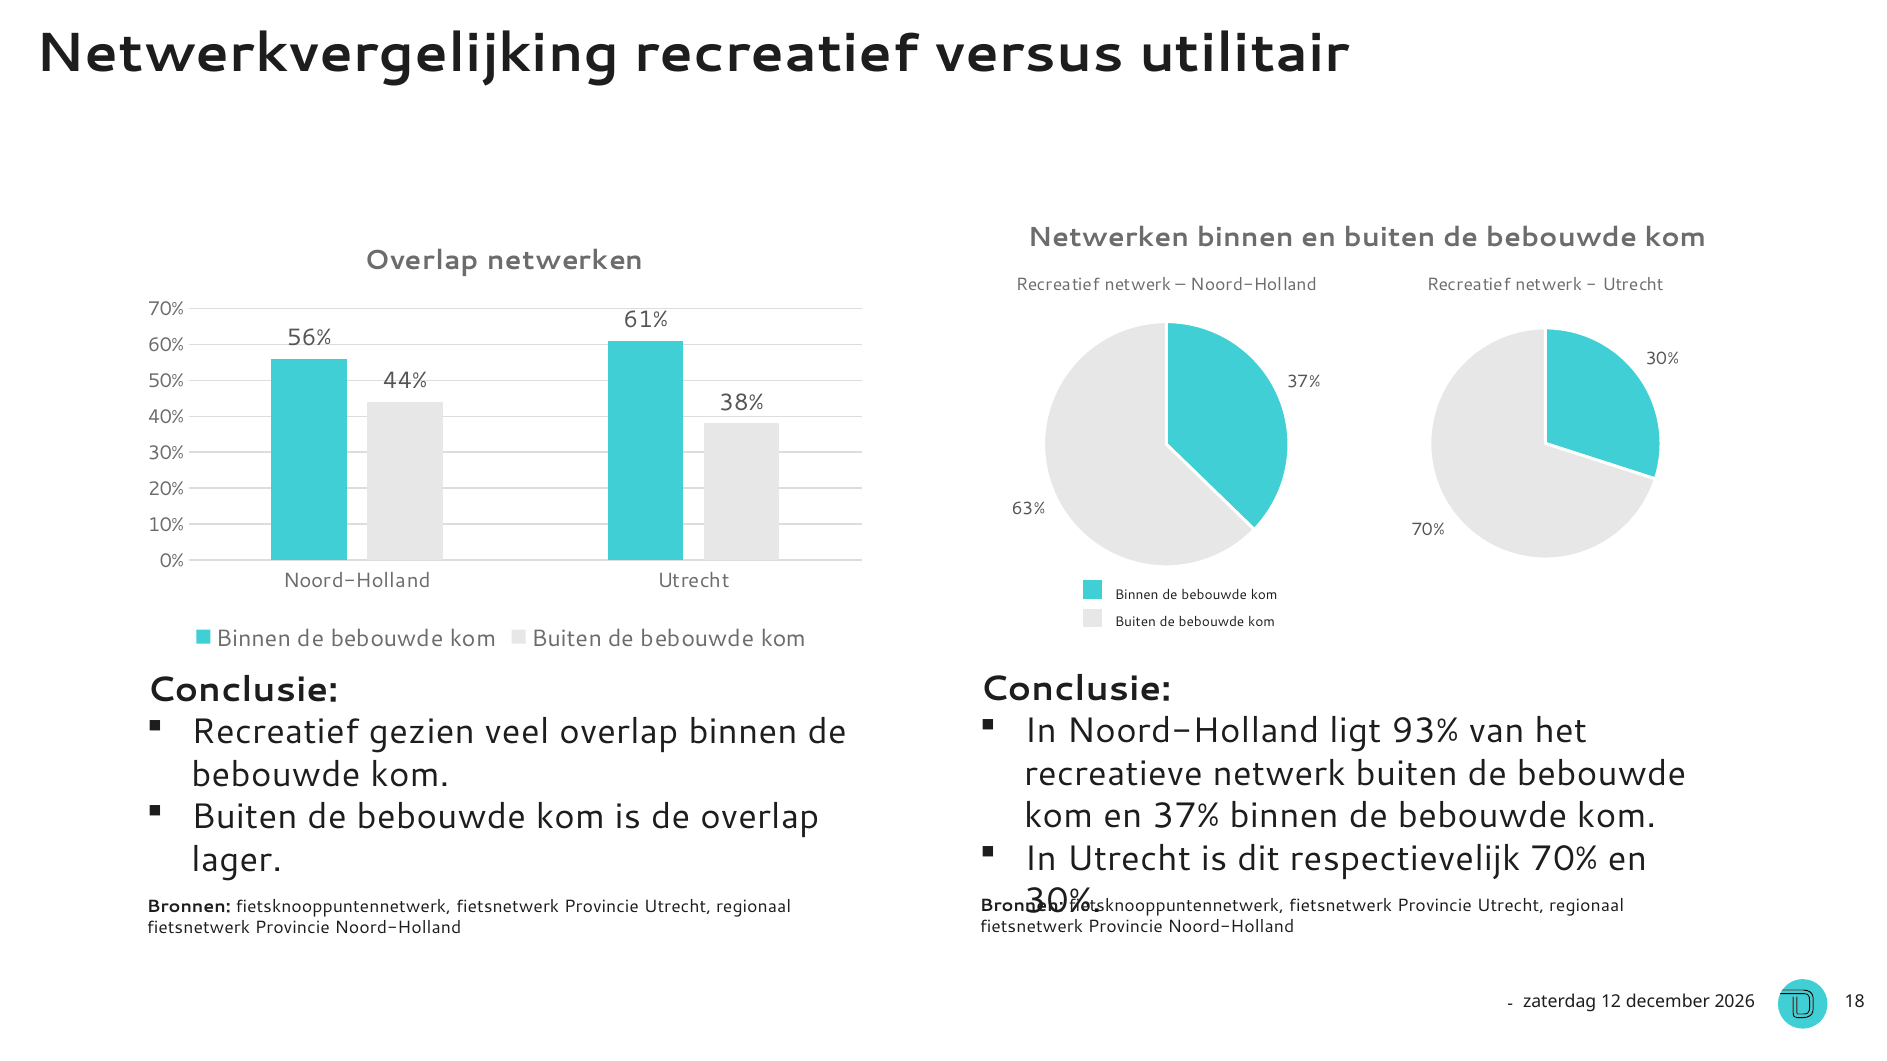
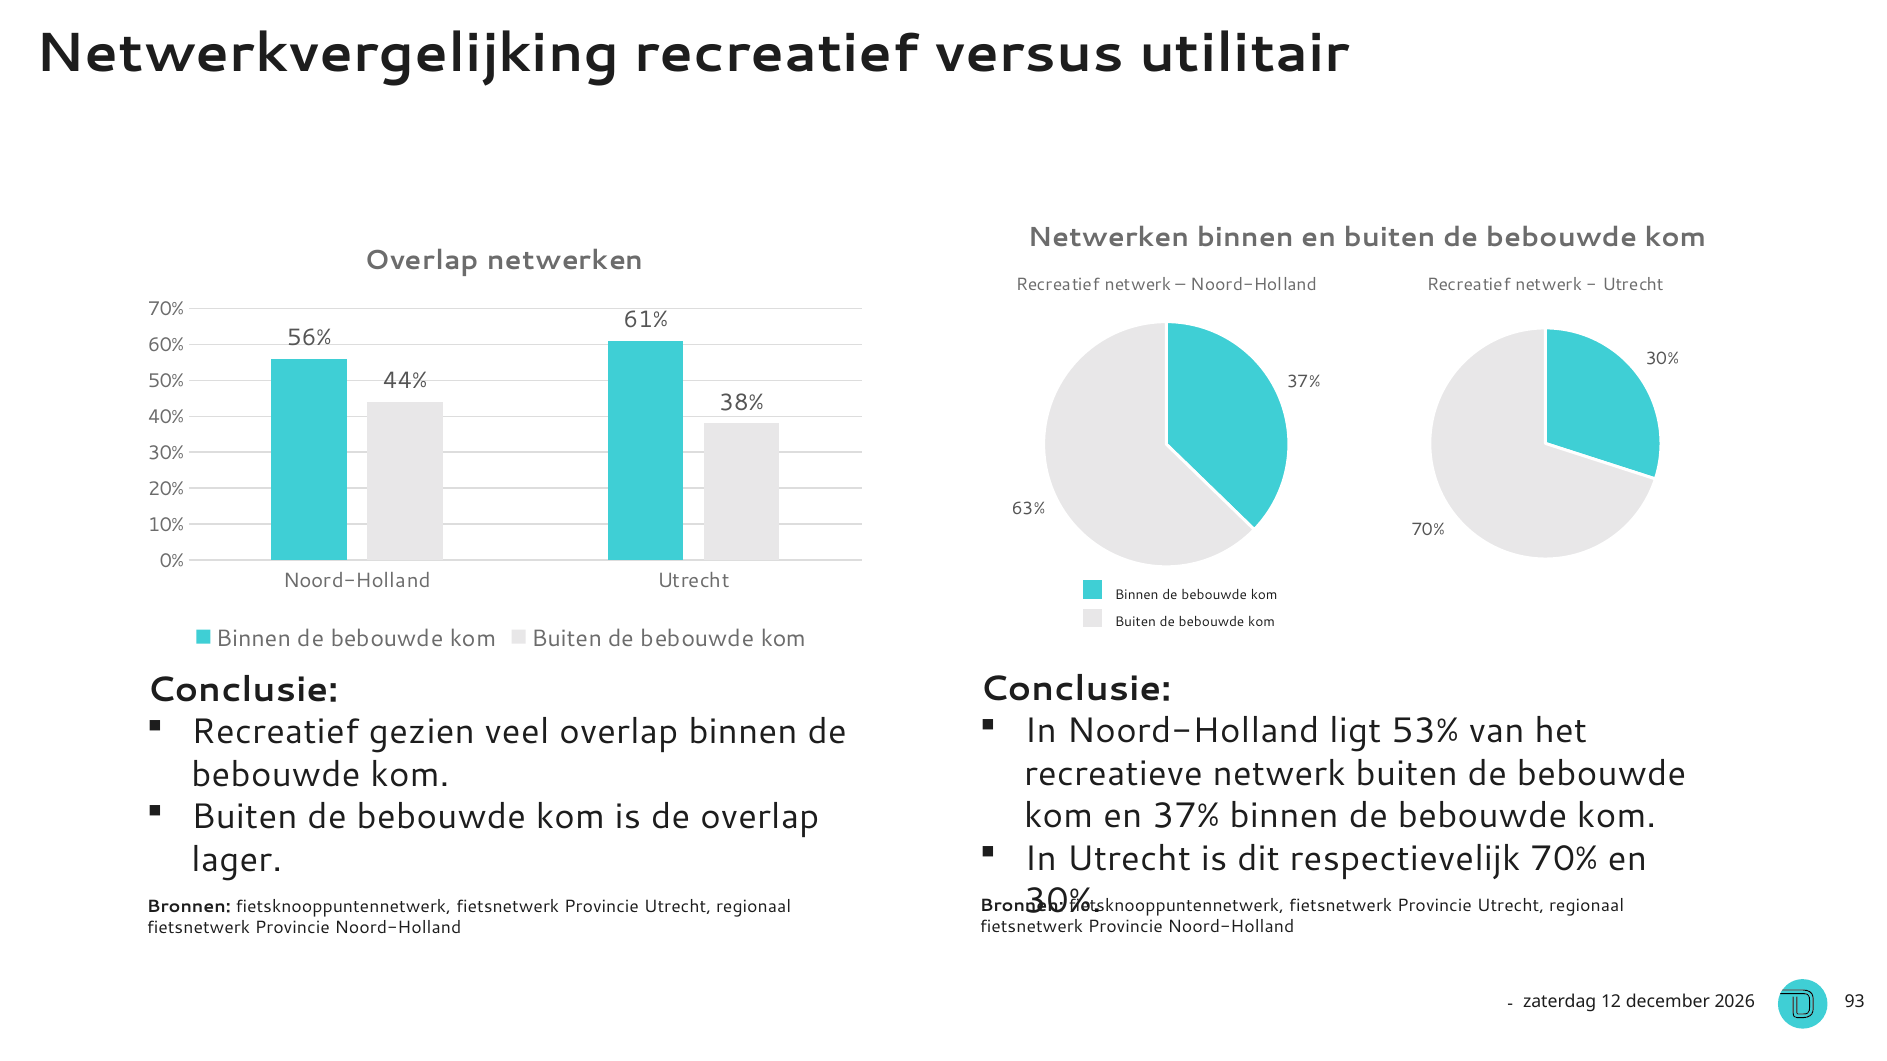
93%: 93% -> 53% (1425, 732)
18: 18 -> 93 (1855, 1003)
